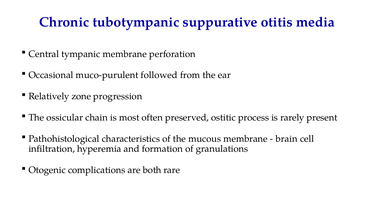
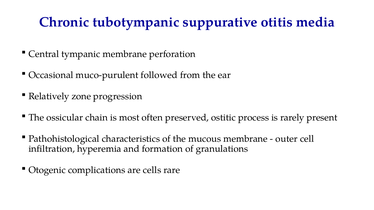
brain: brain -> outer (287, 139)
both: both -> cells (152, 170)
